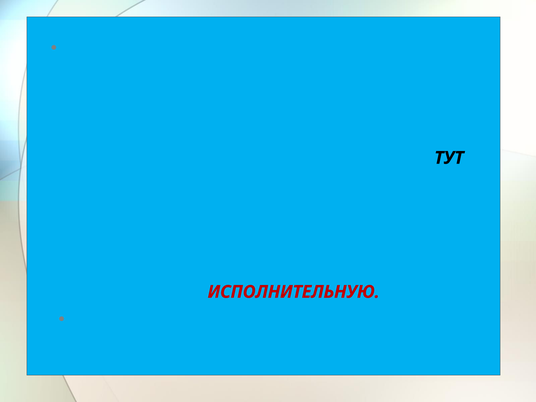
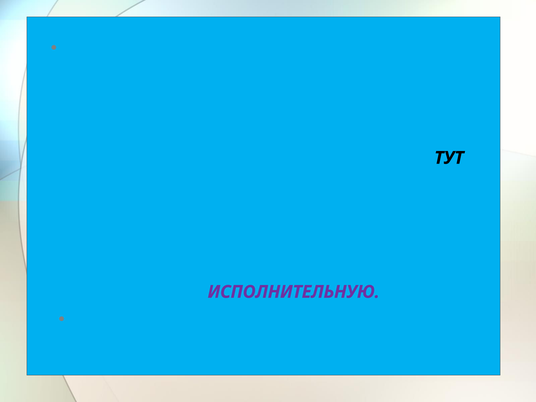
ИСПОЛНИТЕЛЬНУЮ colour: red -> purple (294, 292)
